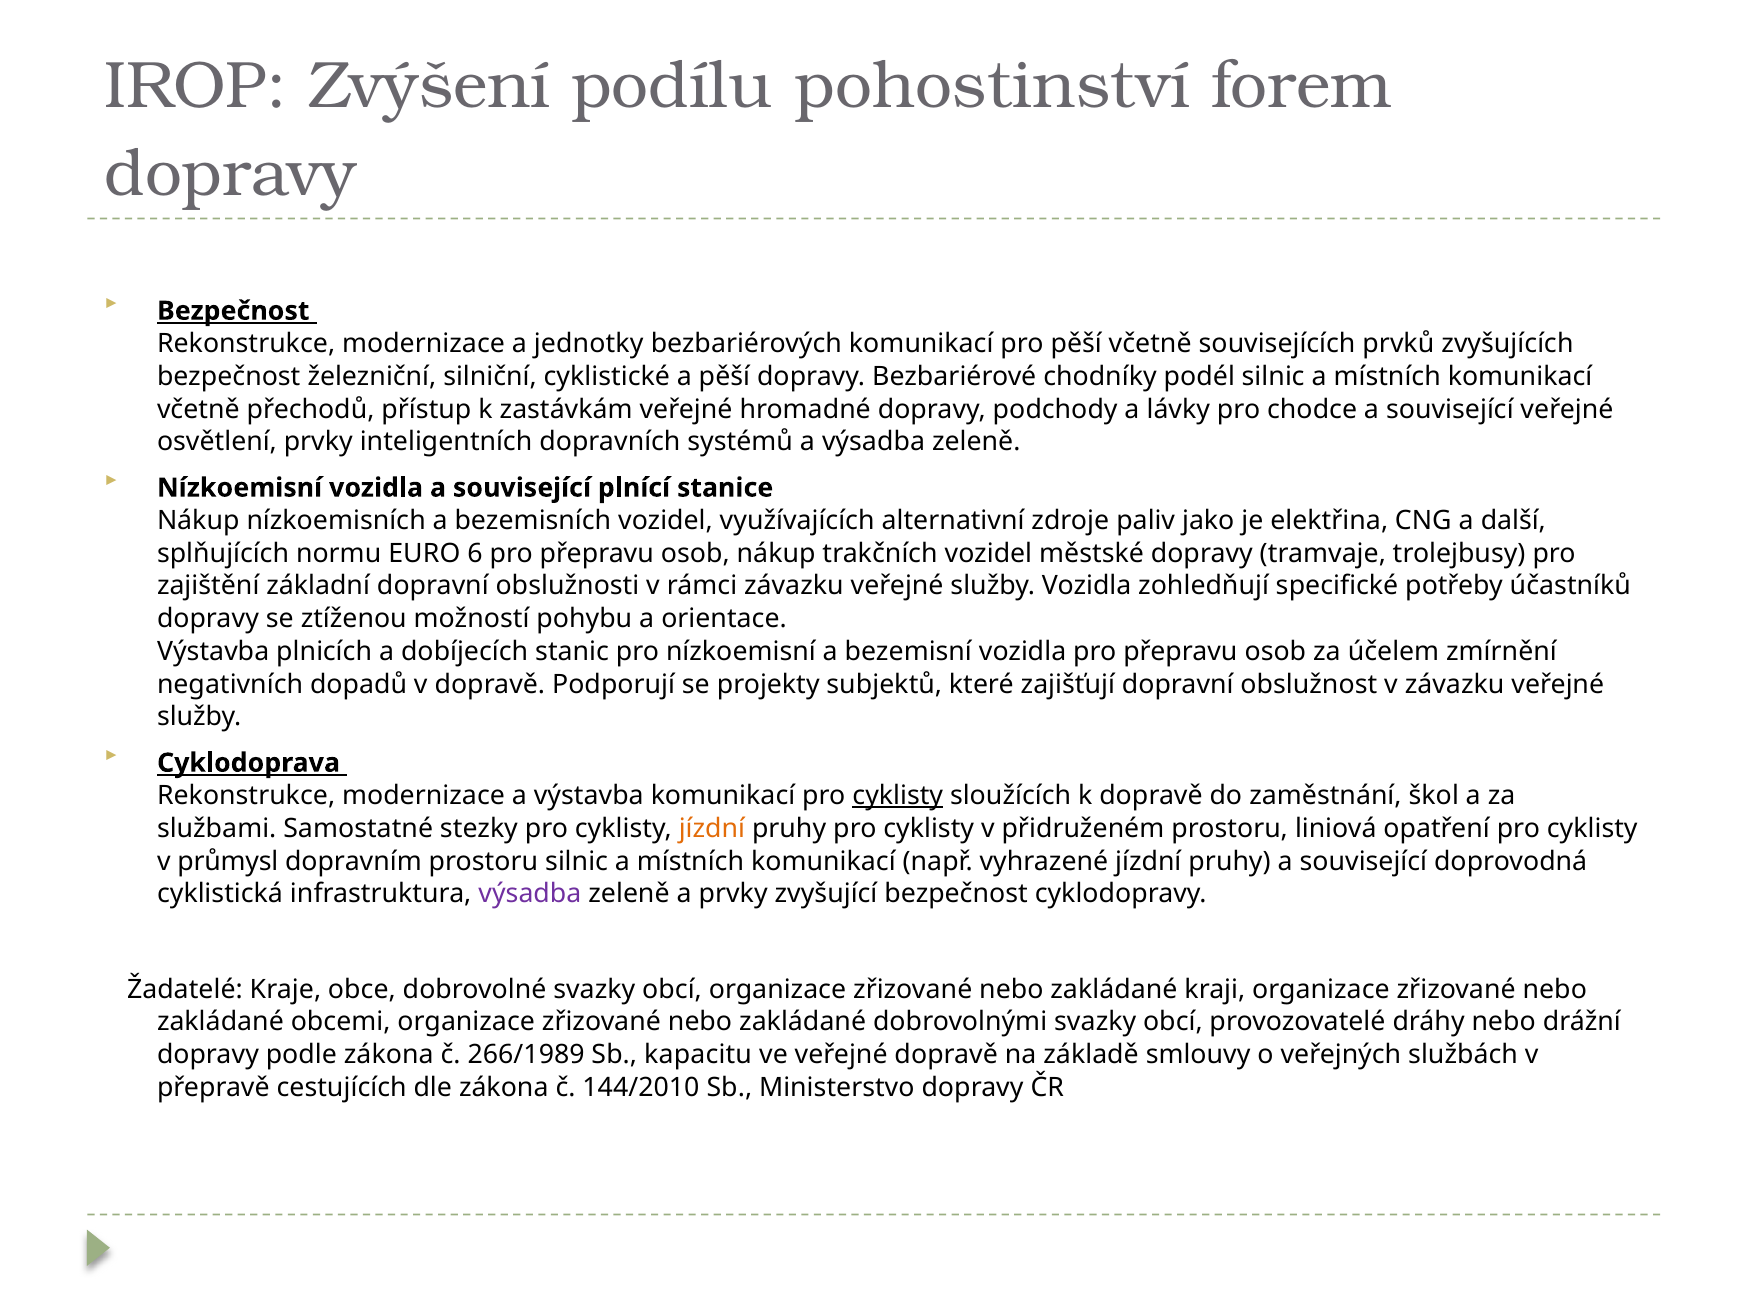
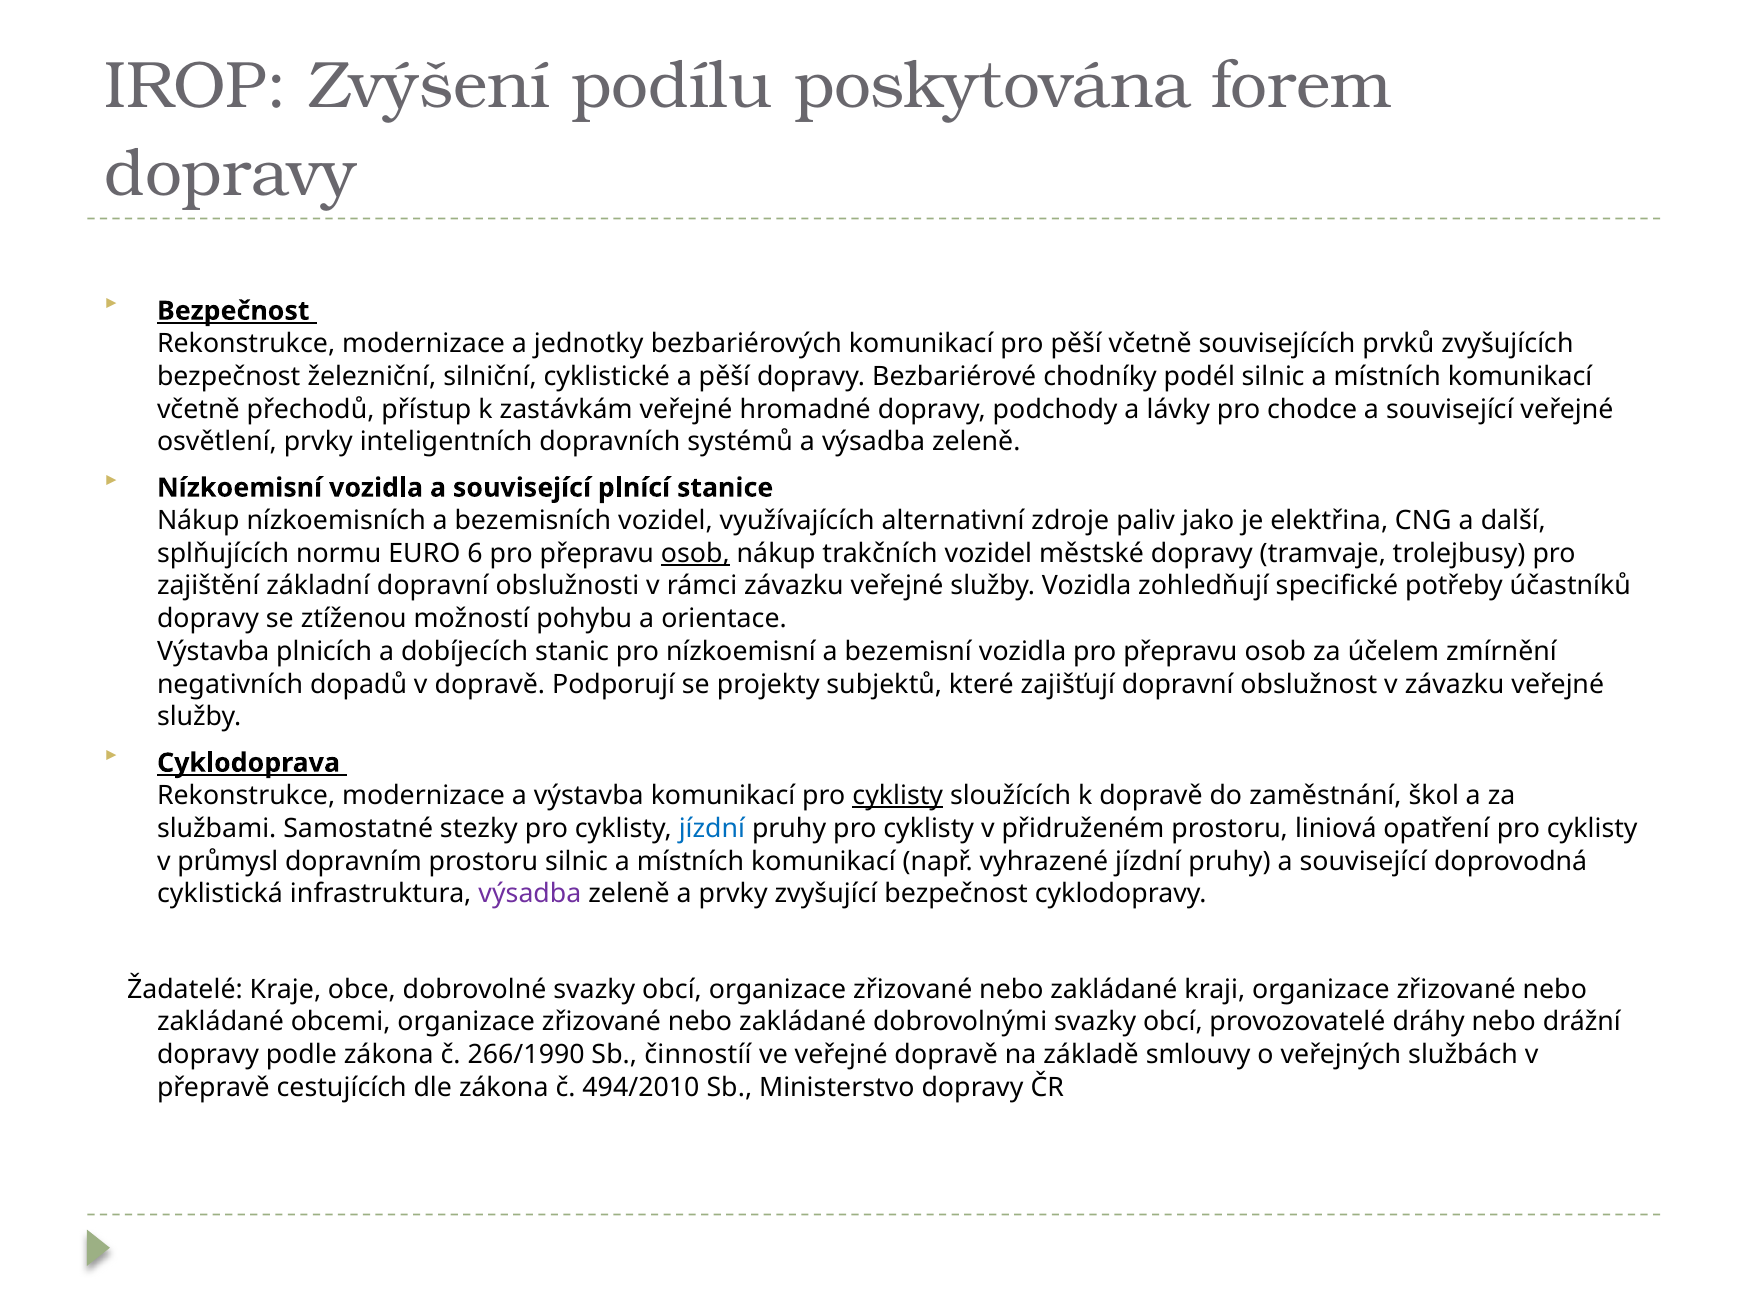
pohostinství: pohostinství -> poskytována (993, 86)
osob underline: none -> present (695, 553)
jízdní colour: orange -> blue (712, 828)
266/1989: 266/1989 -> 266/1990 (526, 1055)
kapacitu: kapacitu -> činnostíí (698, 1055)
144/2010: 144/2010 -> 494/2010 (641, 1088)
